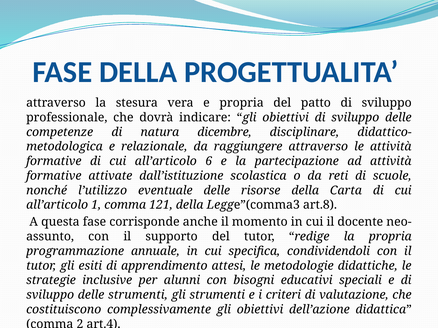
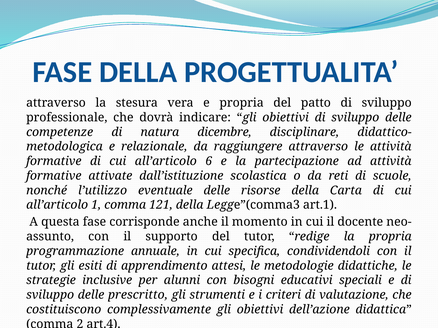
art.8: art.8 -> art.1 (320, 205)
delle strumenti: strumenti -> prescritto (138, 295)
